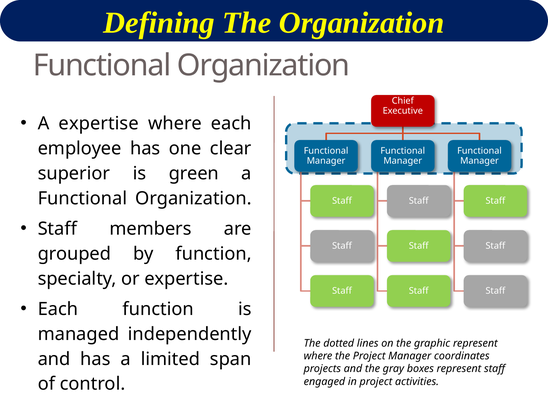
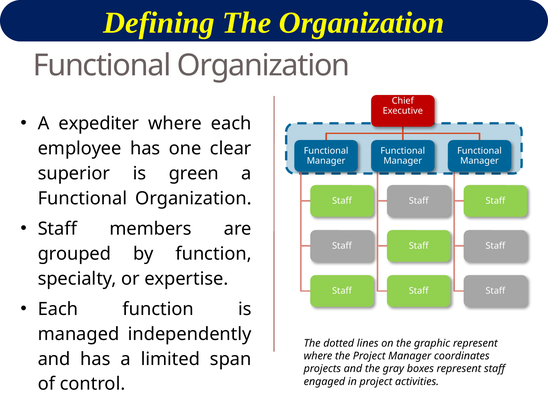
A expertise: expertise -> expediter (99, 123)
